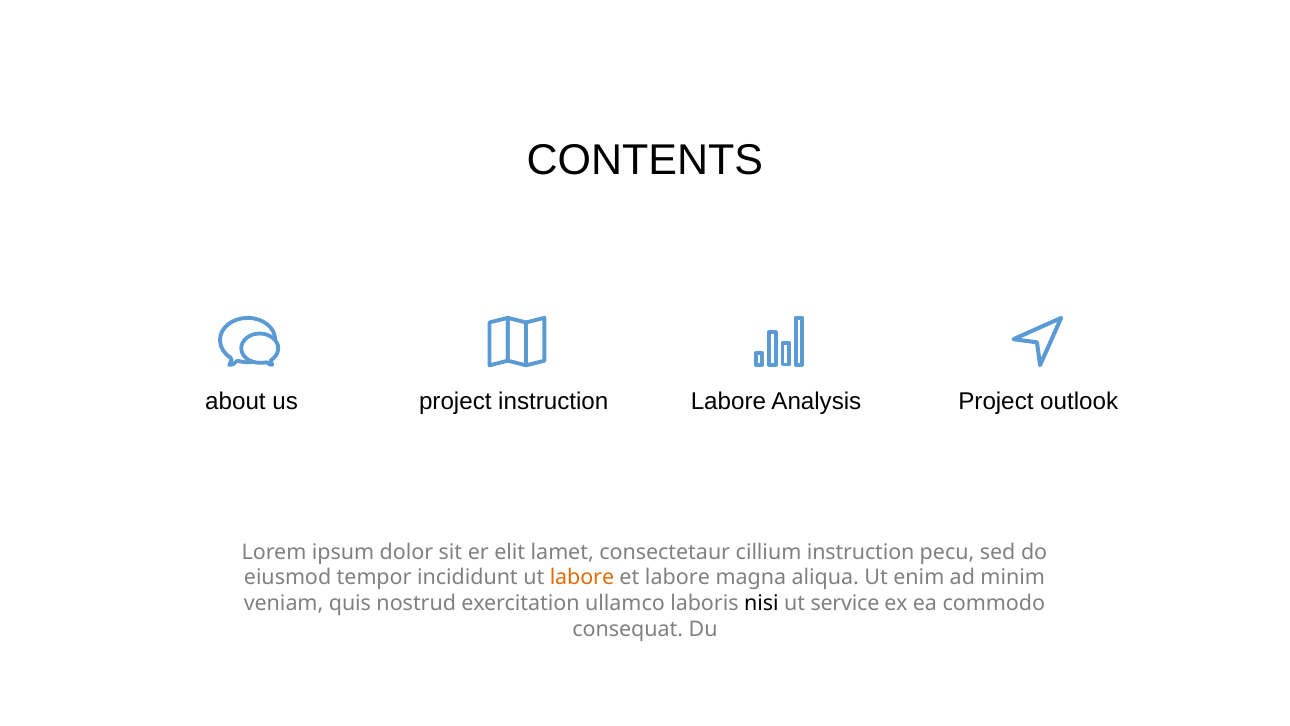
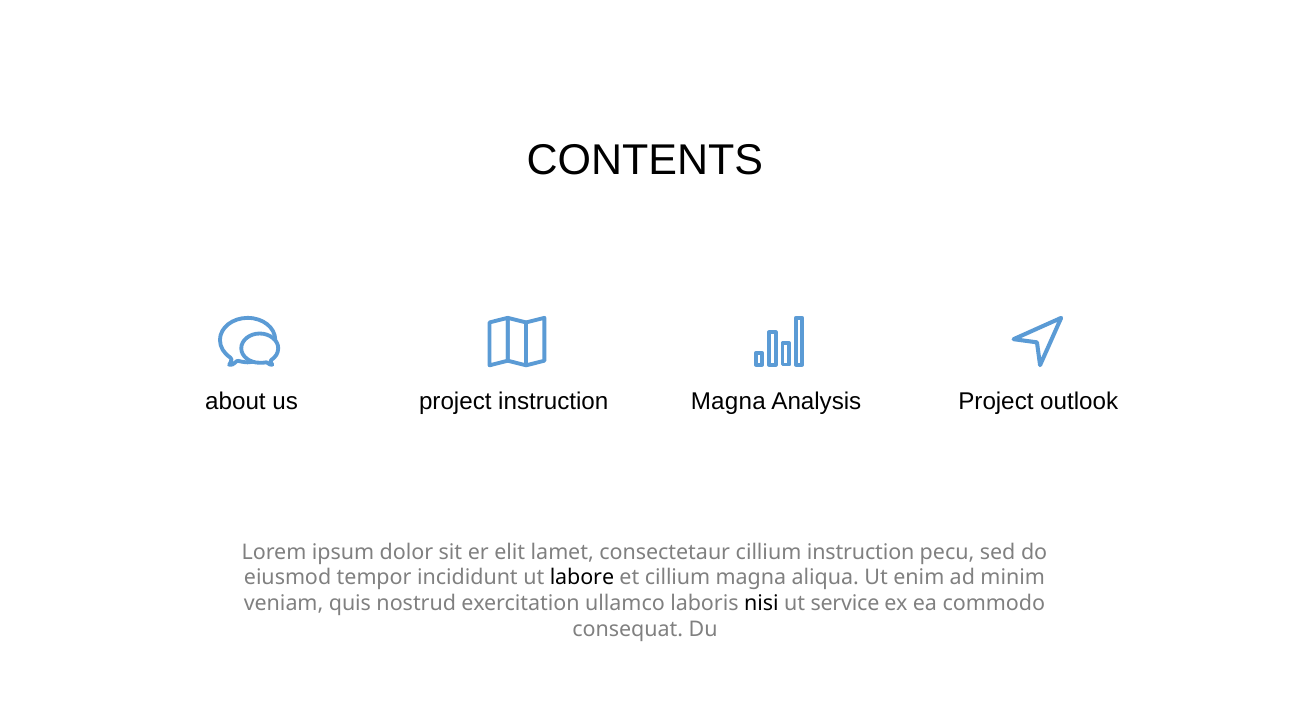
instruction Labore: Labore -> Magna (728, 401)
labore colour: orange -> black (582, 578)
et labore: labore -> cillium (678, 578)
